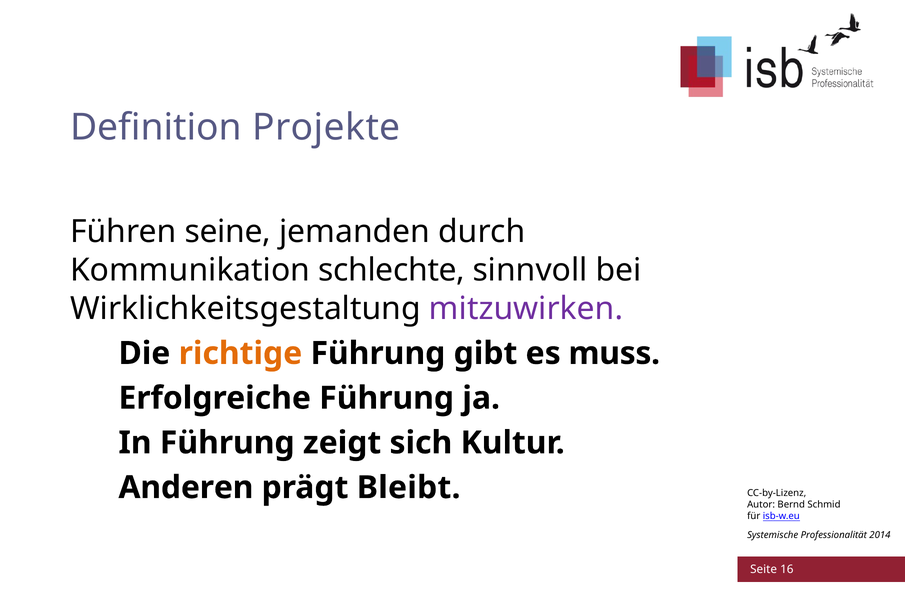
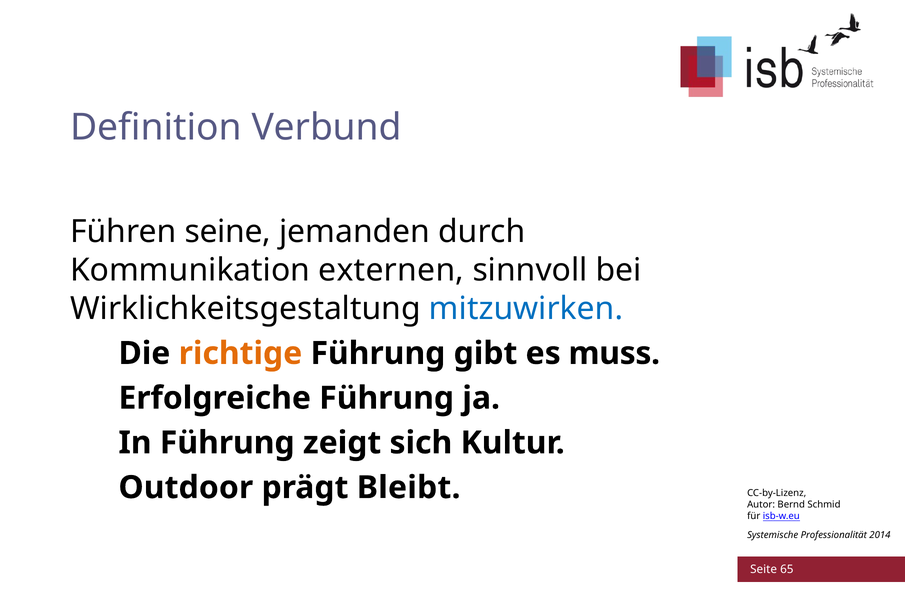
Projekte: Projekte -> Verbund (327, 127)
schlechte: schlechte -> externen (391, 270)
mitzuwirken colour: purple -> blue (526, 308)
Anderen: Anderen -> Outdoor (186, 487)
16: 16 -> 65 (787, 569)
